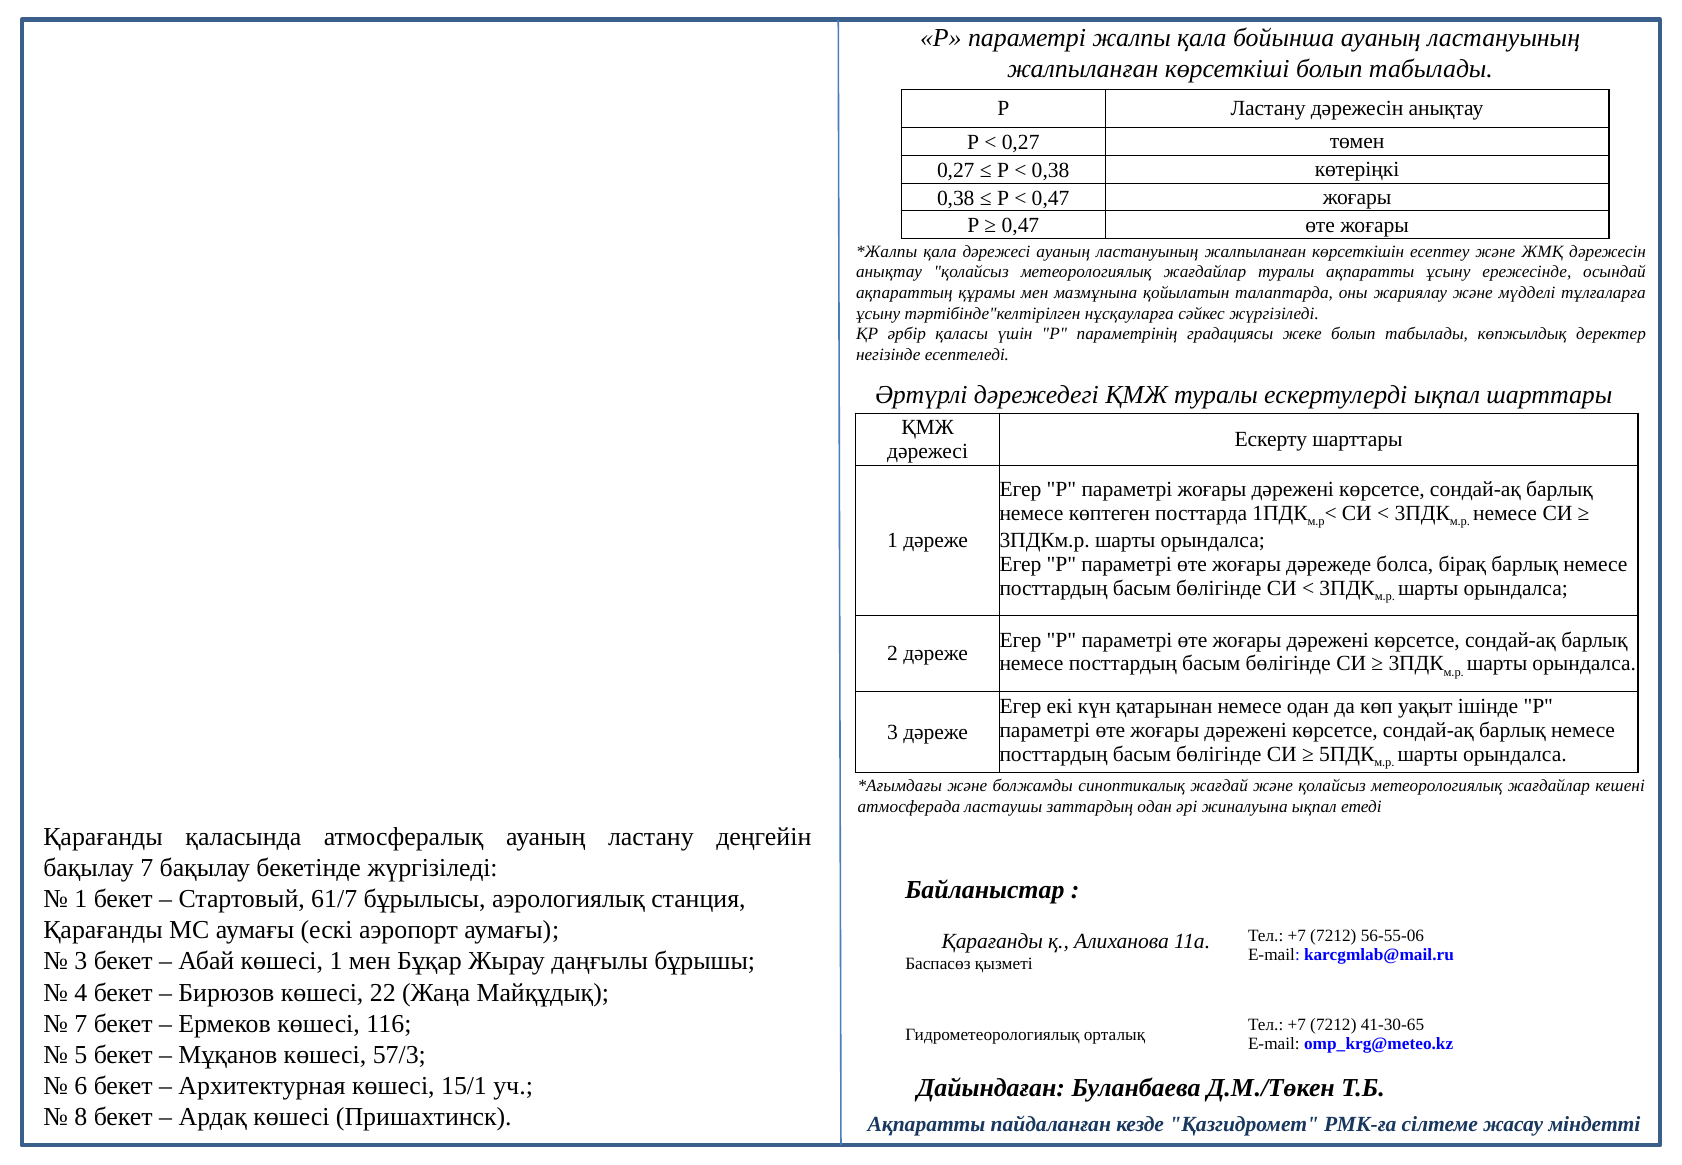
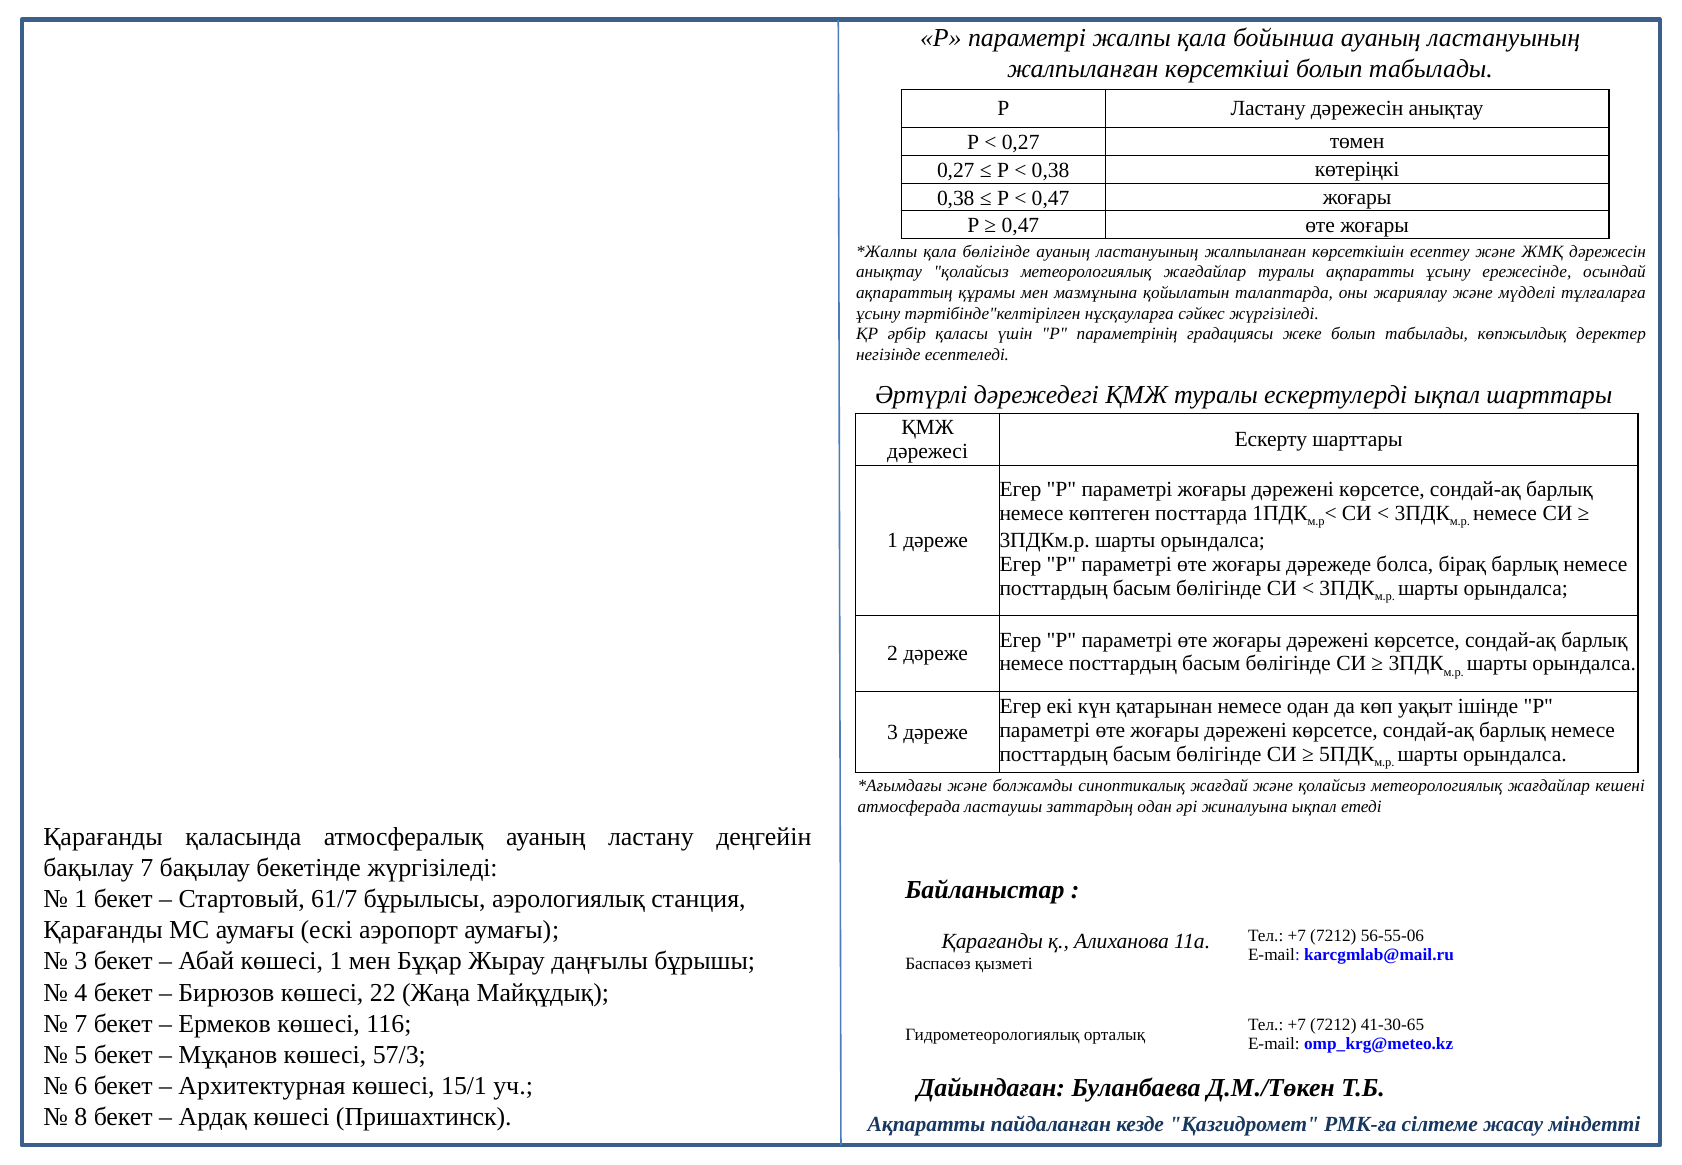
қала дәрежесі: дәрежесі -> бөлігінде (996, 251)
